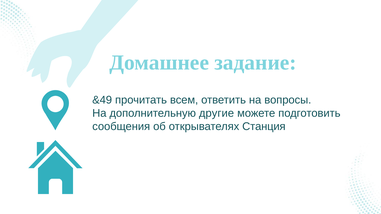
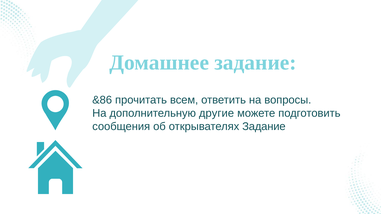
&49: &49 -> &86 (102, 100)
открывателях Станция: Станция -> Задание (264, 127)
